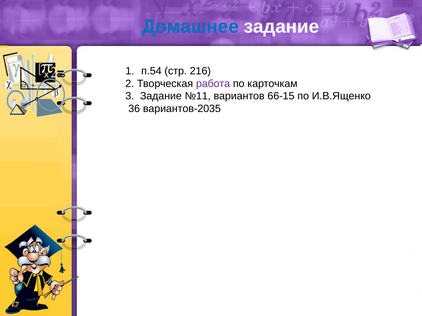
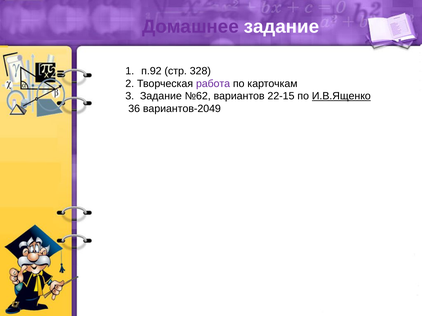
Домашнее colour: blue -> purple (190, 27)
п.54: п.54 -> п.92 (151, 71)
216: 216 -> 328 (200, 71)
№11: №11 -> №62 (198, 96)
66-15: 66-15 -> 22-15 (281, 96)
И.В.Ященко underline: none -> present (341, 96)
вариантов-2035: вариантов-2035 -> вариантов-2049 (182, 109)
